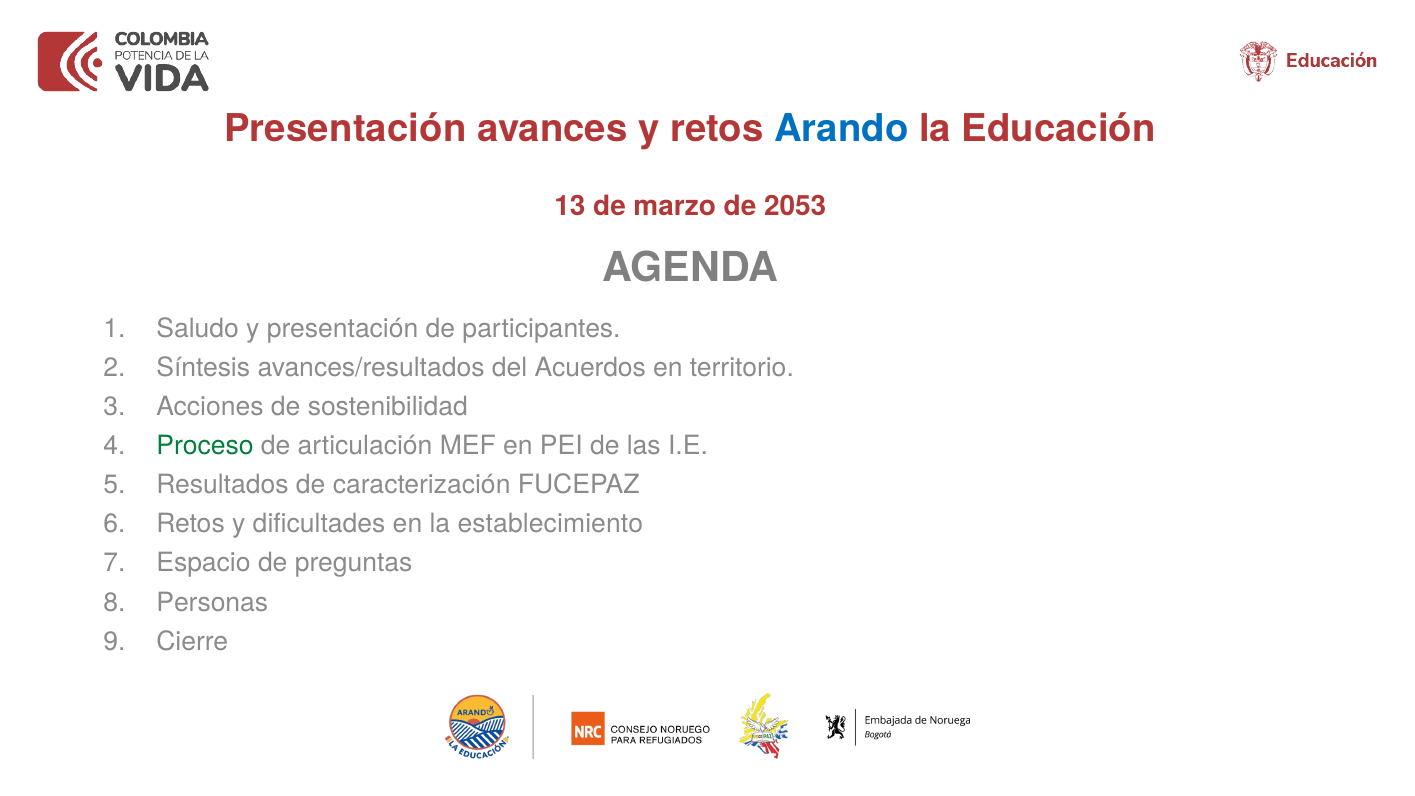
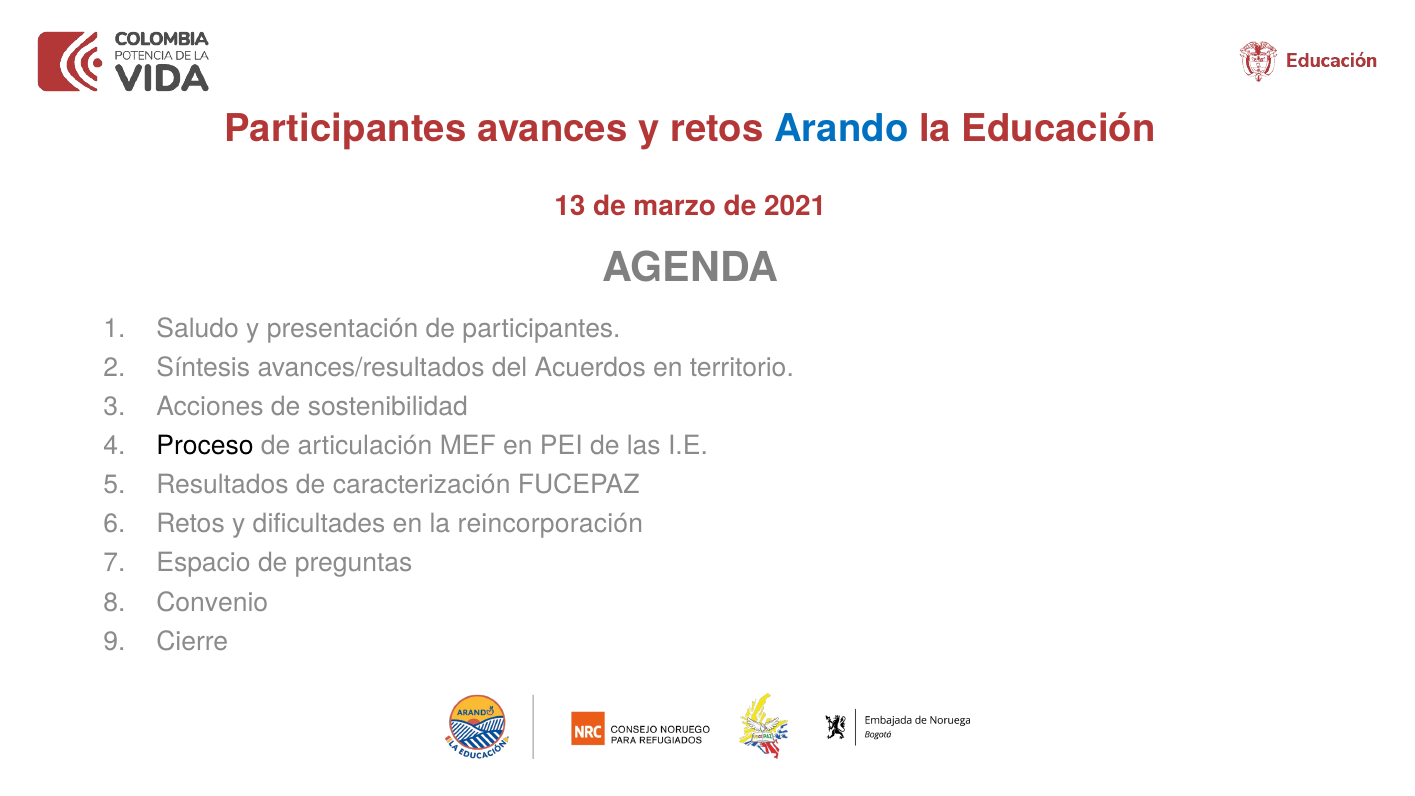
Presentación: Presentación -> Participantes (345, 129)
2053: 2053 -> 2021 (795, 206)
Proceso colour: green -> black (205, 446)
establecimiento: establecimiento -> reincorporación (550, 524)
Personas: Personas -> Convenio (212, 602)
